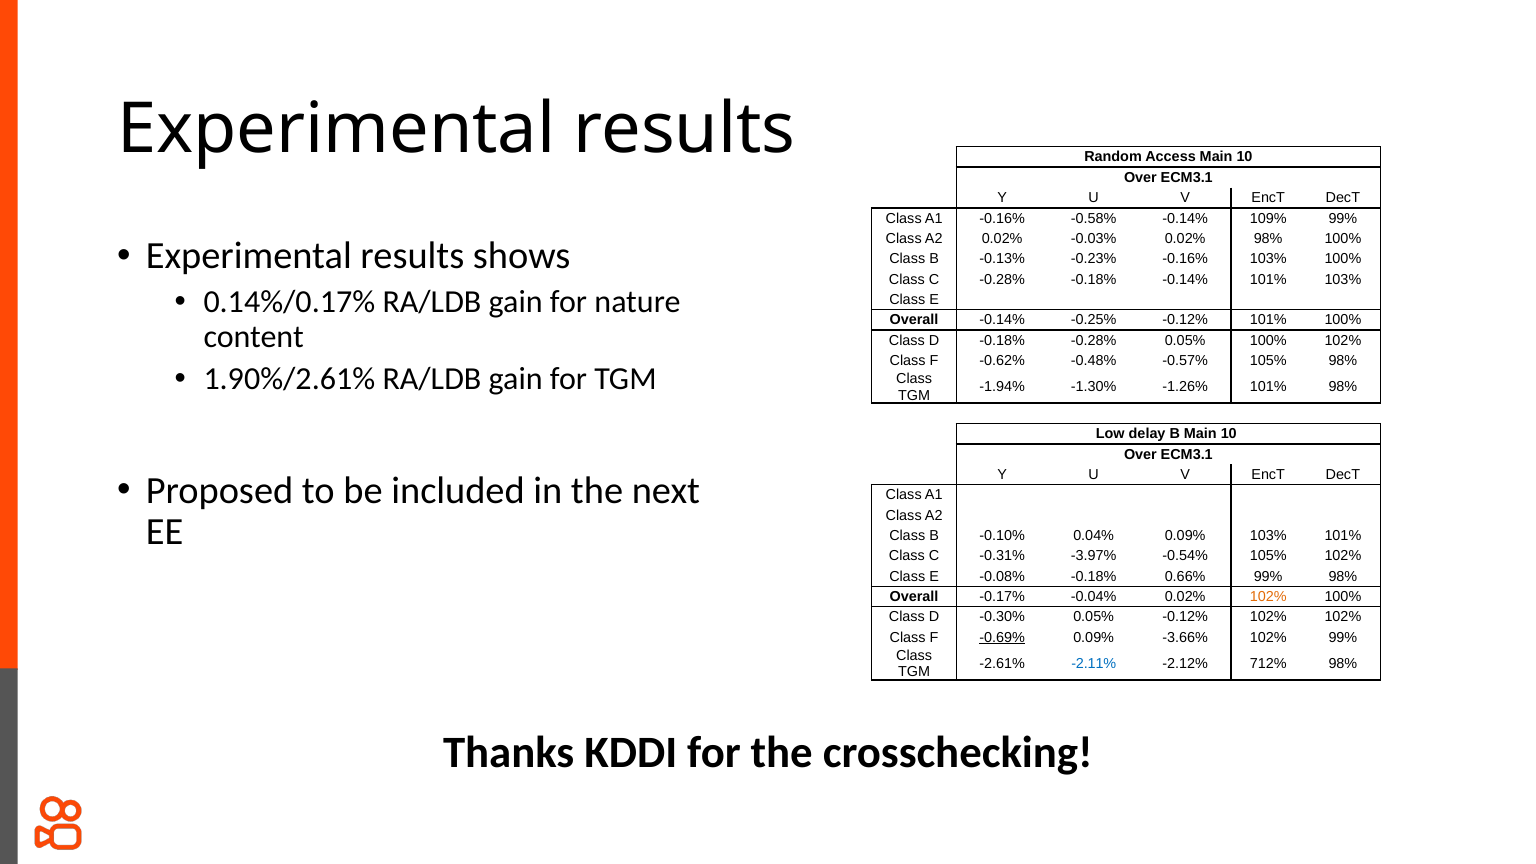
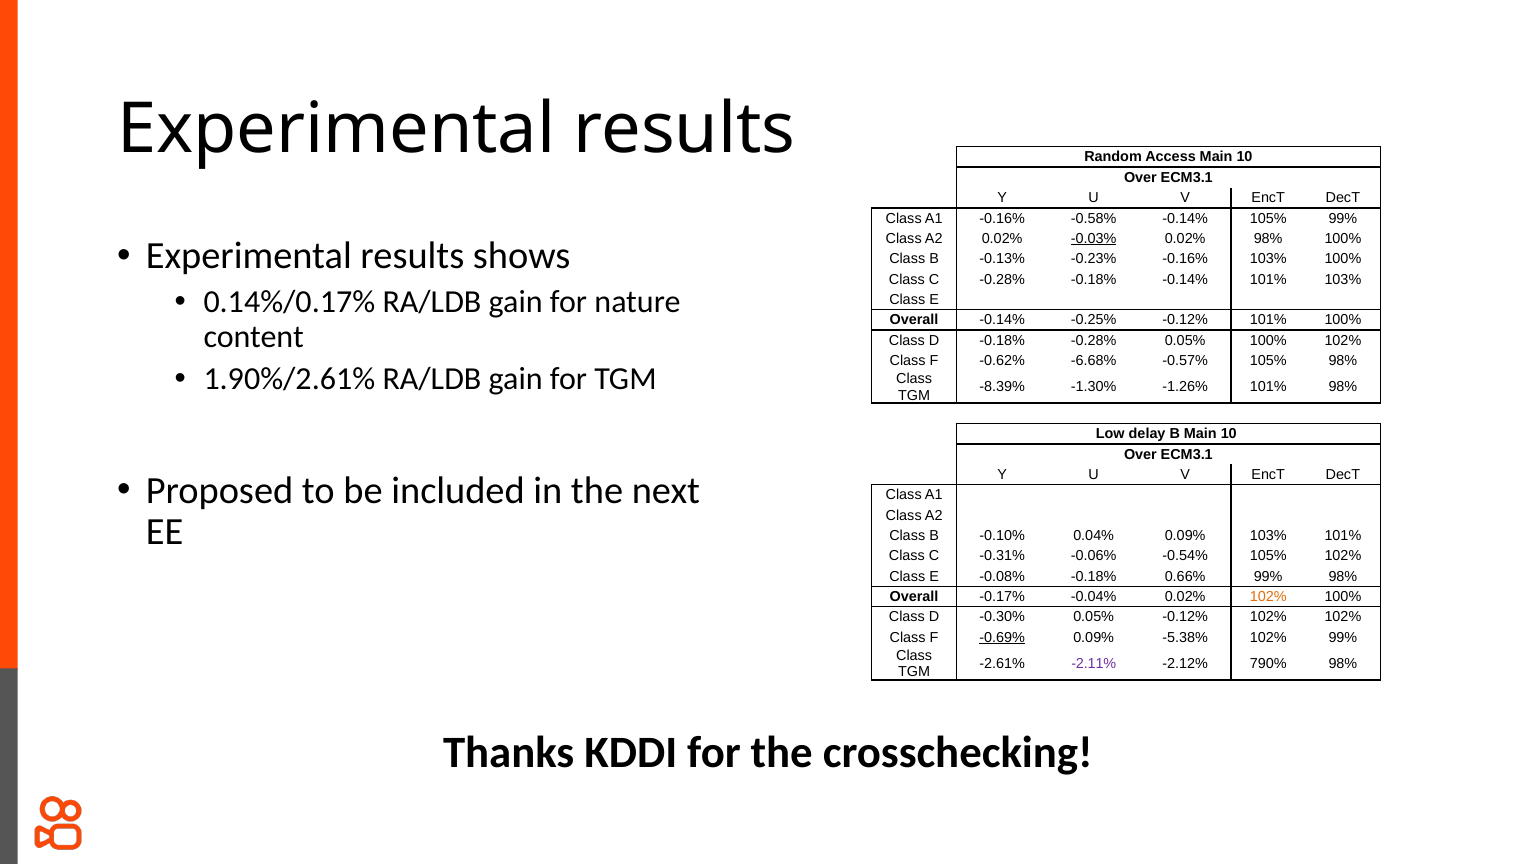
-0.14% 109%: 109% -> 105% (1268, 218)
-0.03% underline: none -> present (1094, 239)
-0.48%: -0.48% -> -6.68% (1094, 361)
-1.94%: -1.94% -> -8.39% (1002, 387)
-3.97%: -3.97% -> -0.06% (1094, 556)
-3.66%: -3.66% -> -5.38% (1185, 638)
-2.11% colour: blue -> purple (1094, 664)
712%: 712% -> 790% (1268, 664)
